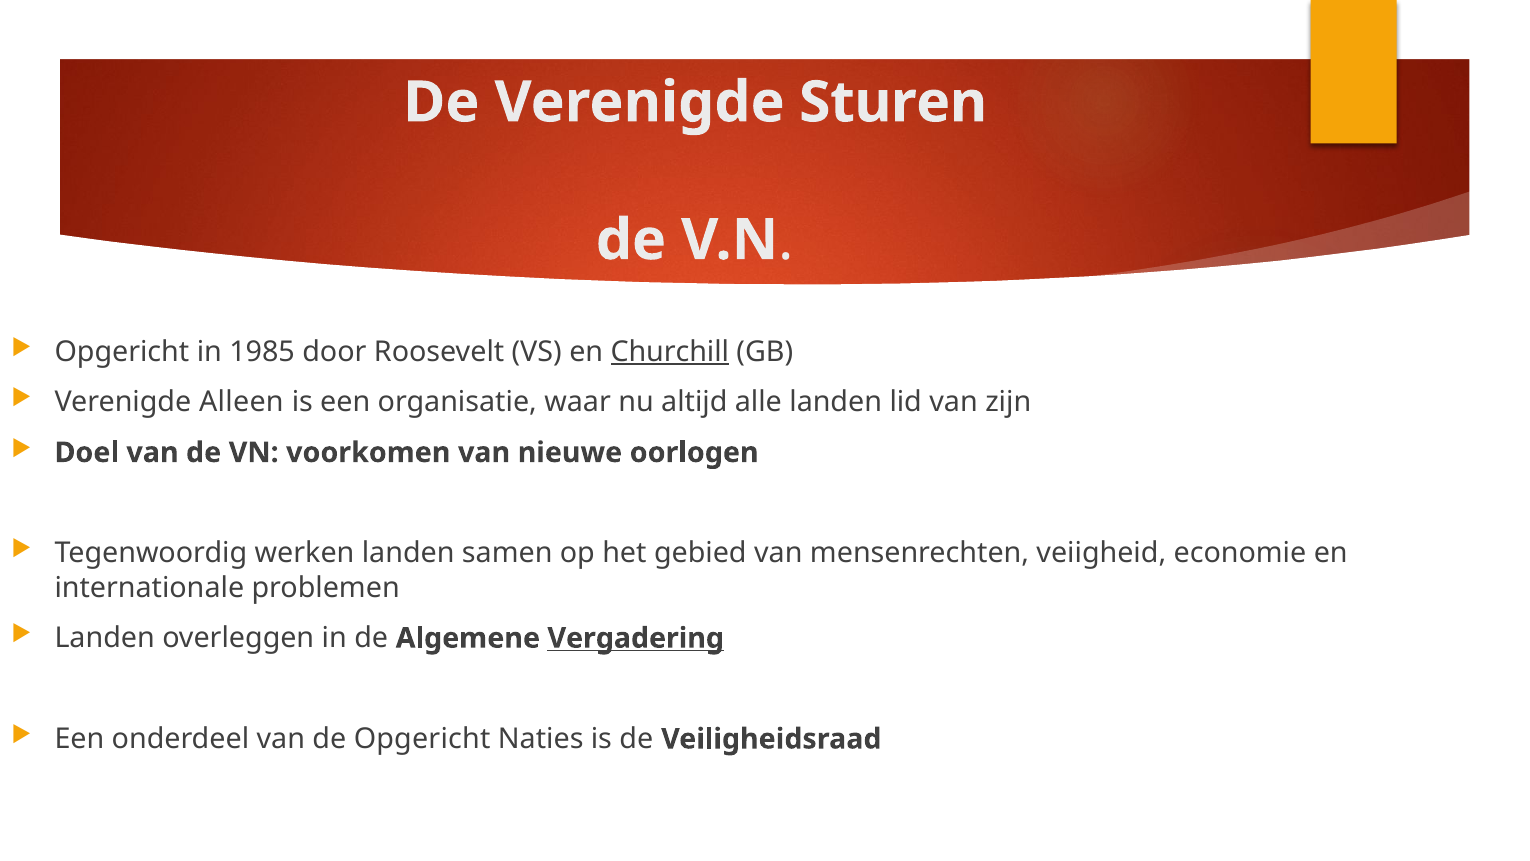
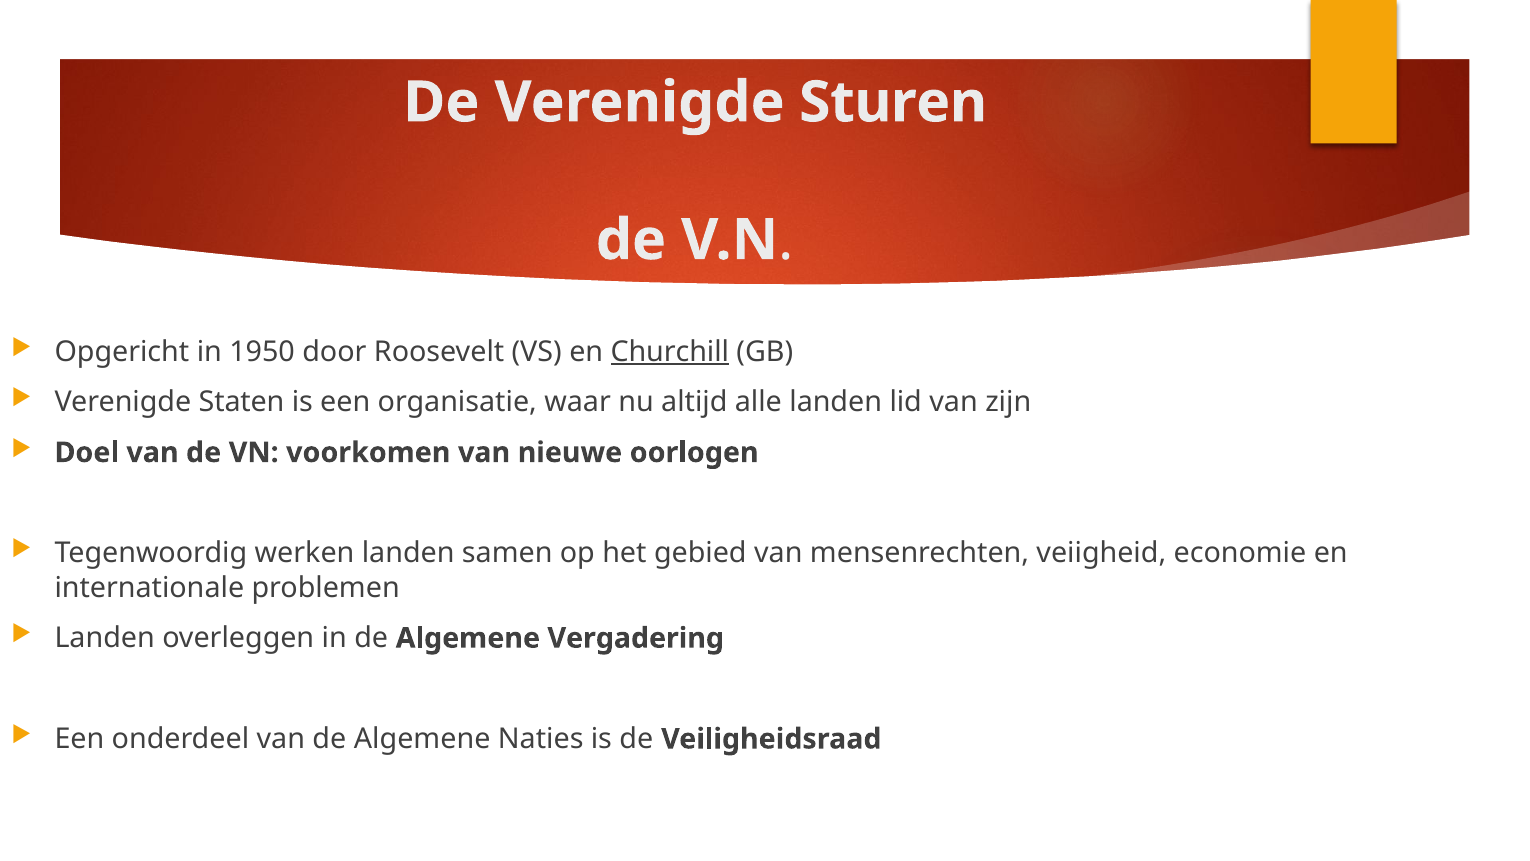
1985: 1985 -> 1950 (262, 352)
Alleen: Alleen -> Staten (242, 402)
Vergadering underline: present -> none (636, 638)
van de Opgericht: Opgericht -> Algemene (422, 739)
